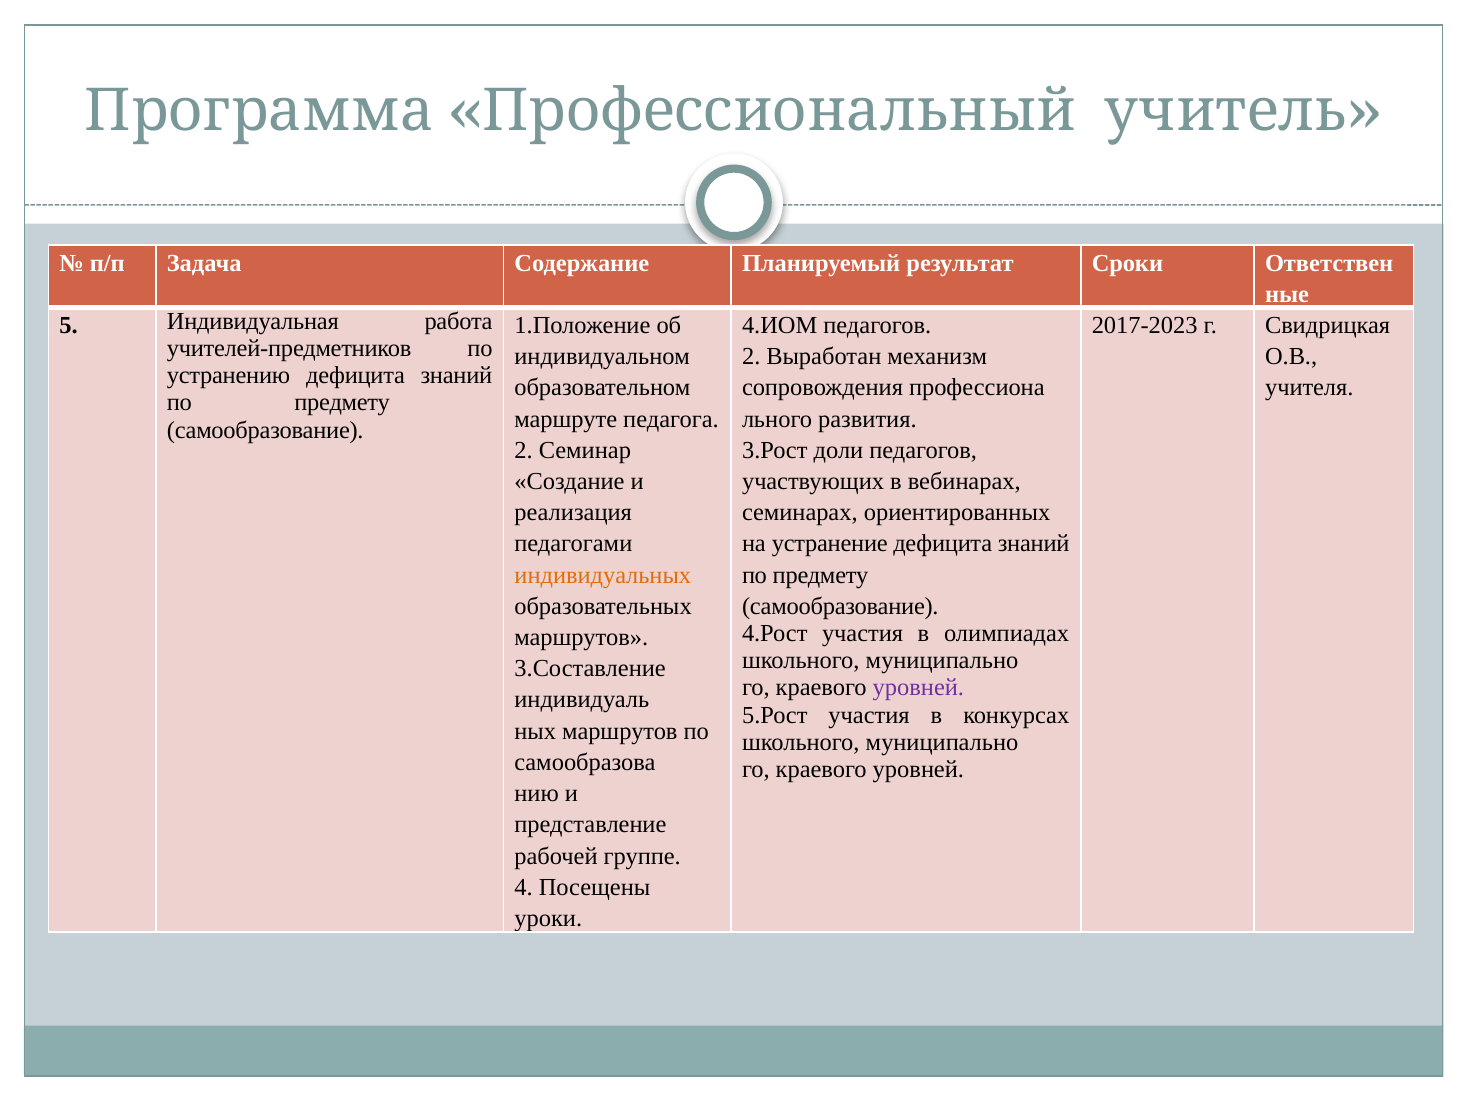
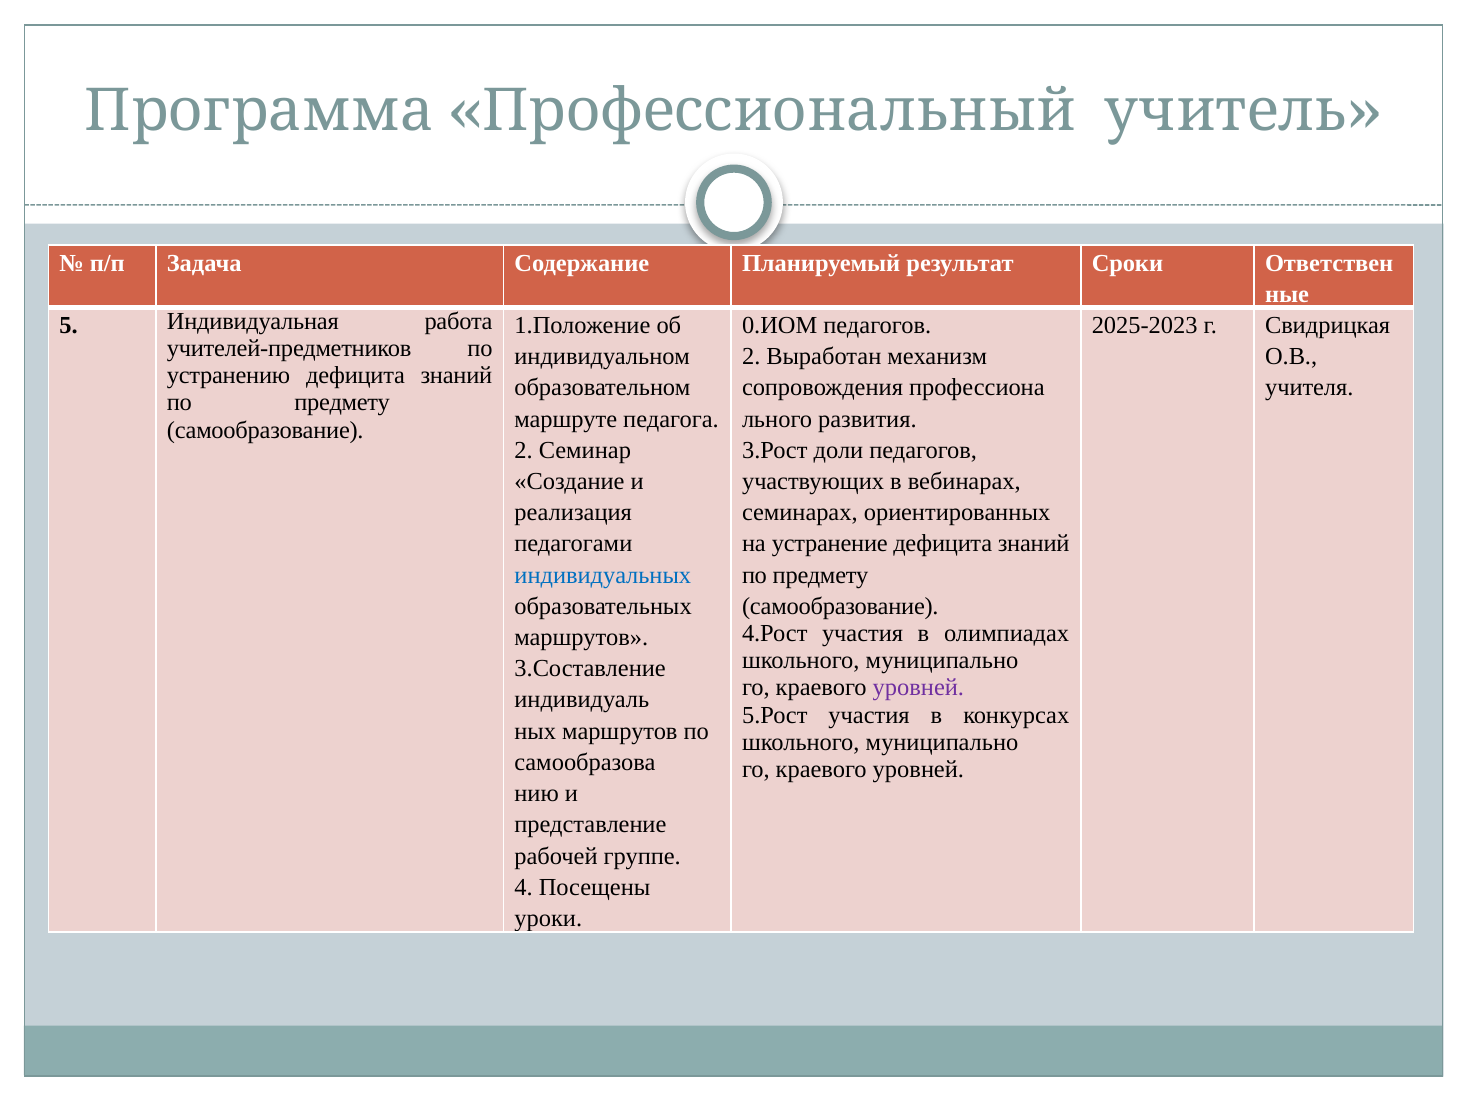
4.ИОМ: 4.ИОМ -> 0.ИОМ (780, 325)
2017-2023: 2017-2023 -> 2025-2023 (1145, 325)
индивидуальных colour: orange -> blue (603, 575)
